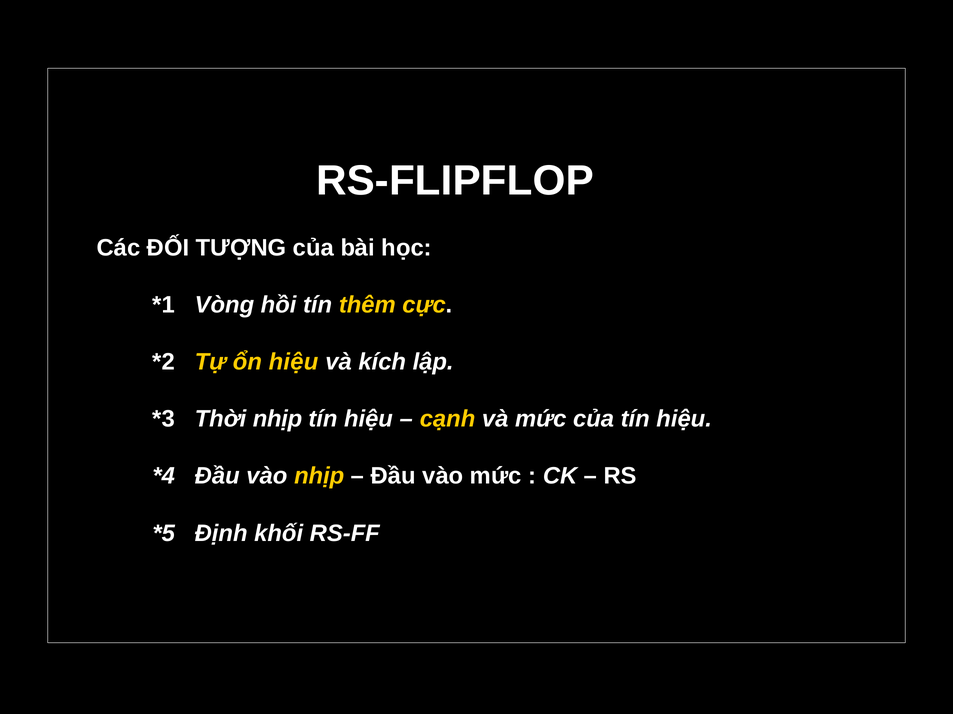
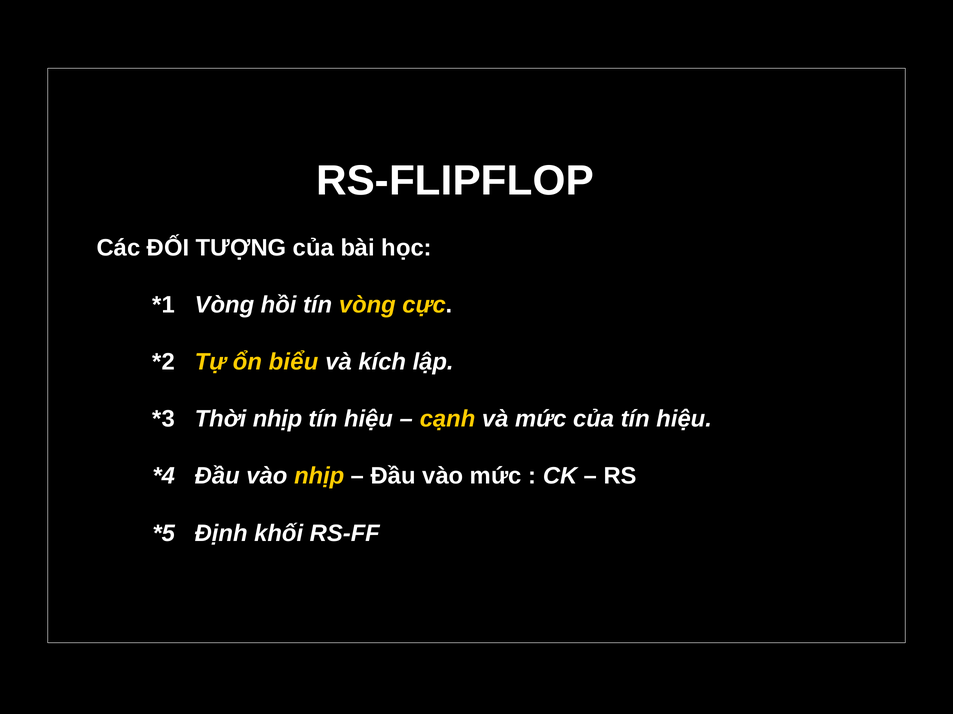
tín thêm: thêm -> vòng (367, 305)
ổn hiệu: hiệu -> biểu (293, 362)
